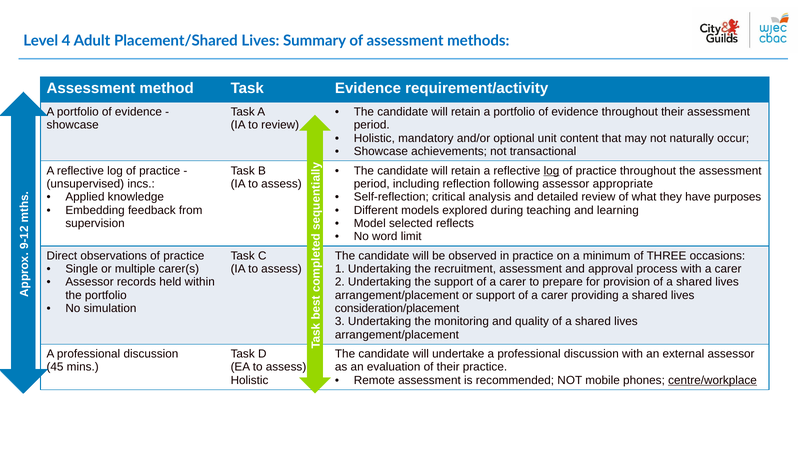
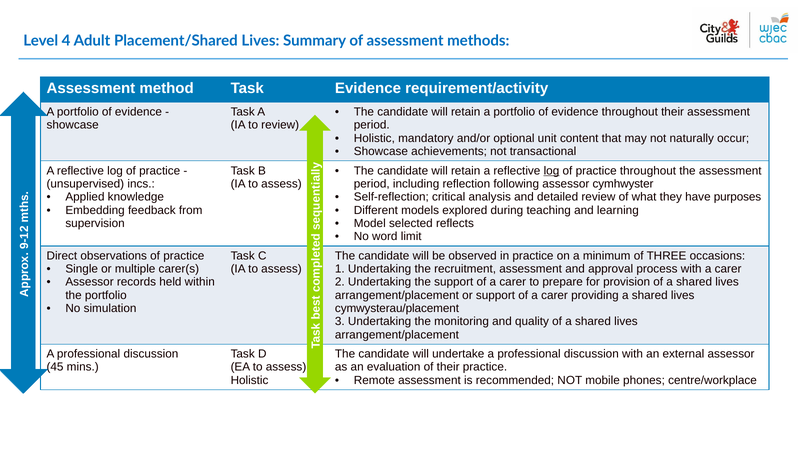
appropriate: appropriate -> cymhwyster (623, 184)
consideration/placement: consideration/placement -> cymwysterau/placement (397, 309)
centre/workplace underline: present -> none (713, 380)
